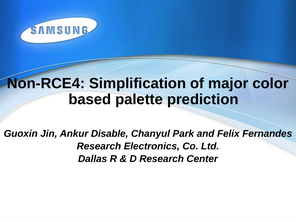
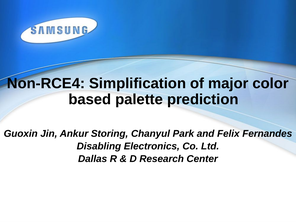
Disable: Disable -> Storing (110, 134)
Research: Research -> Disabling (99, 146)
